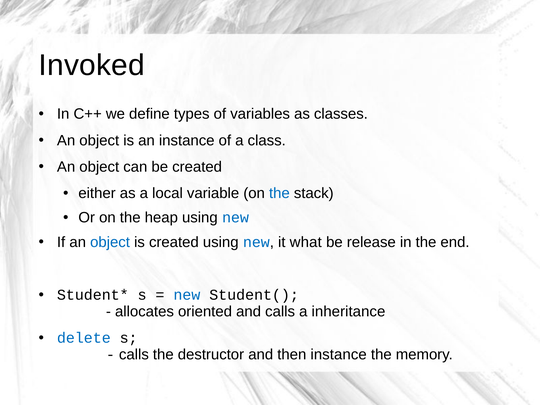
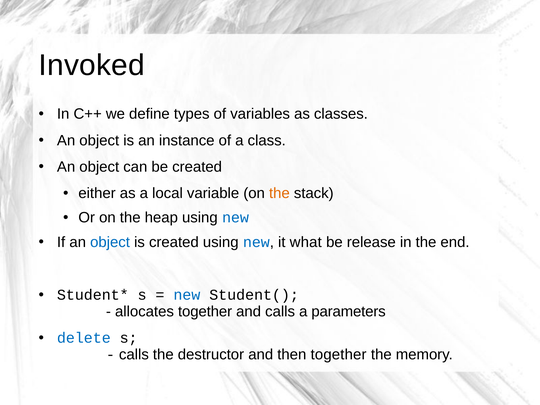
the colour: blue -> orange (279, 193)
allocates oriented: oriented -> together (205, 312)
inheritance: inheritance -> parameters (349, 312)
then instance: instance -> together (339, 355)
